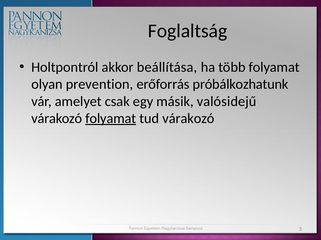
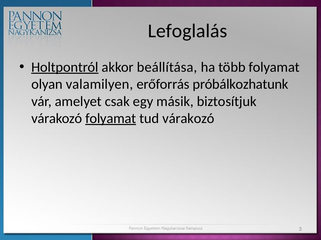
Foglaltság: Foglaltság -> Lefoglalás (188, 31)
Holtpontról underline: none -> present (65, 67)
prevention: prevention -> valamilyen (100, 84)
valósidejű: valósidejű -> biztosítjuk (227, 102)
